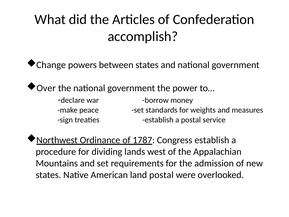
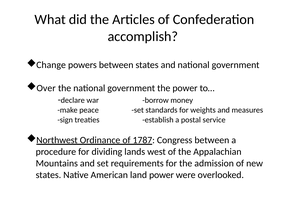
Congress establish: establish -> between (212, 140)
land postal: postal -> power (162, 175)
